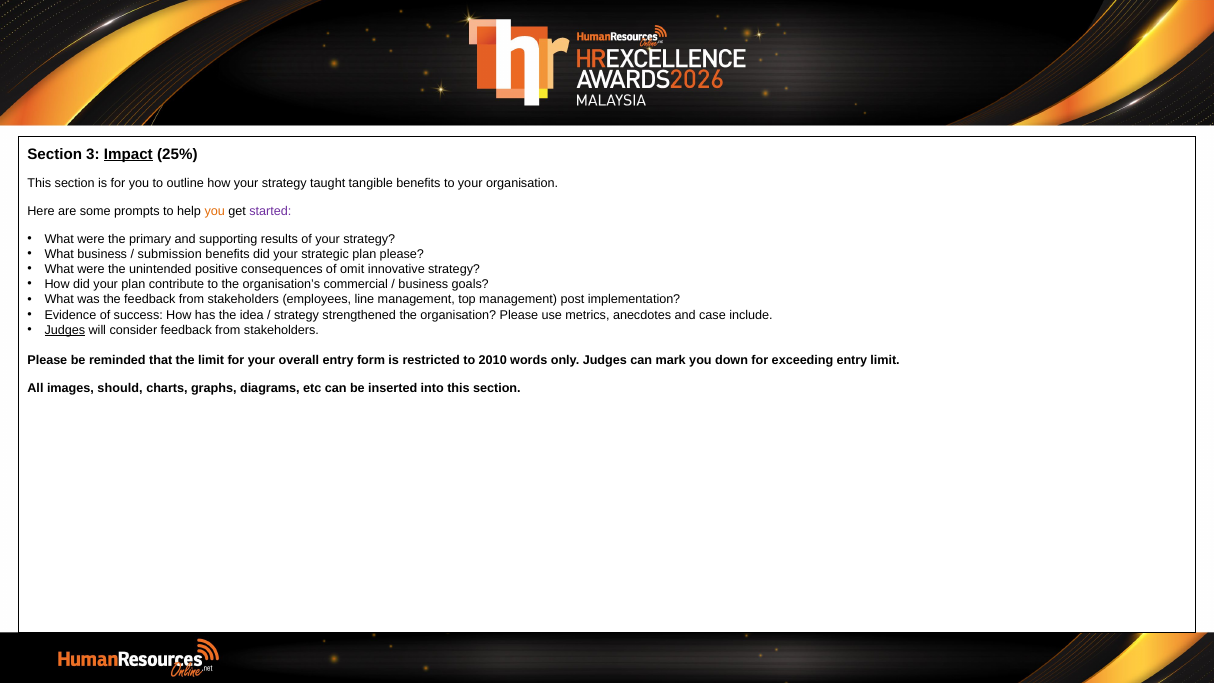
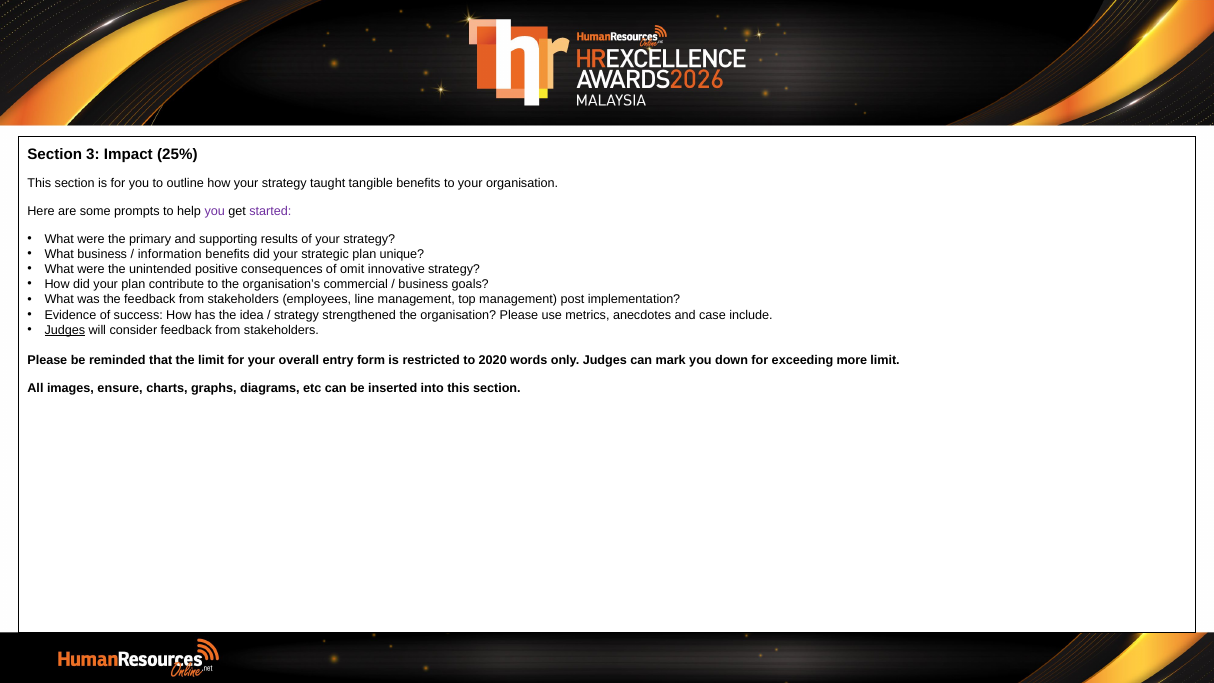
Impact underline: present -> none (128, 154)
you colour: orange -> purple (215, 211)
submission: submission -> information (170, 254)
plan please: please -> unique (402, 254)
2010: 2010 -> 2020 (493, 360)
exceeding entry: entry -> more (852, 360)
should: should -> ensure (120, 388)
